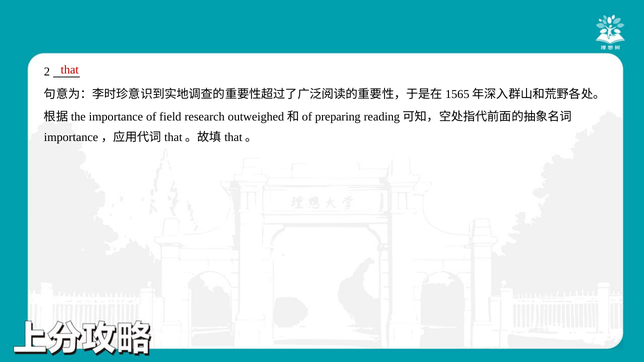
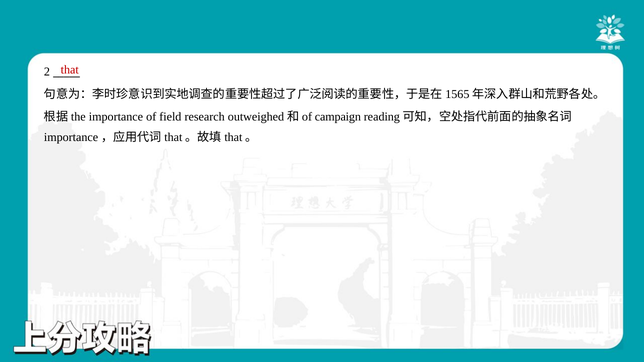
preparing: preparing -> campaign (338, 117)
